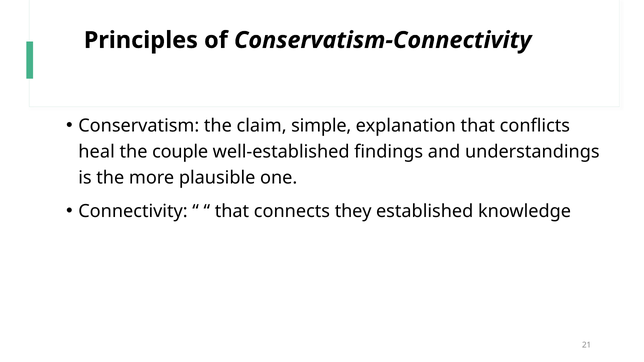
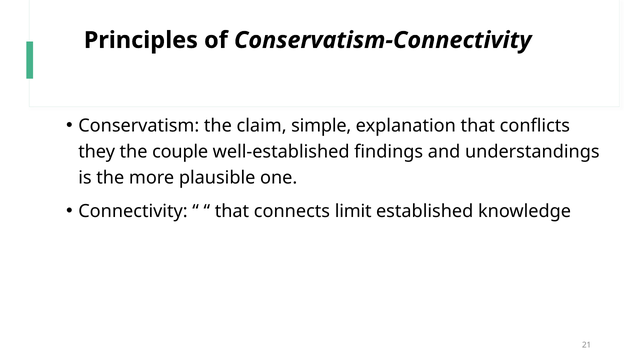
heal: heal -> they (97, 152)
they: they -> limit (353, 212)
